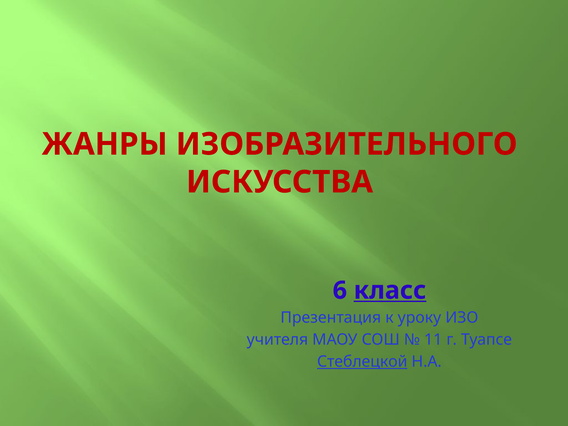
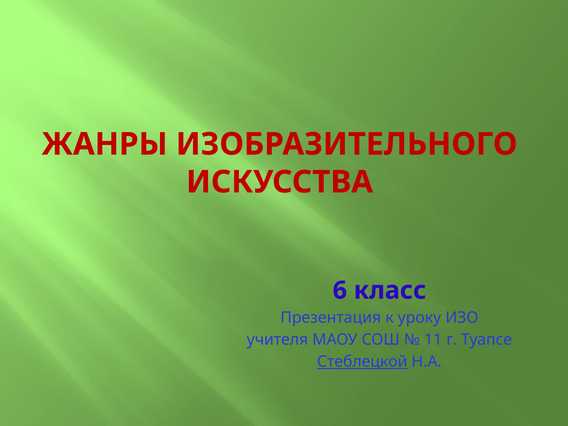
класс underline: present -> none (390, 290)
